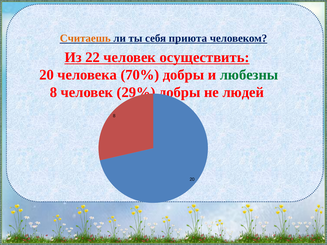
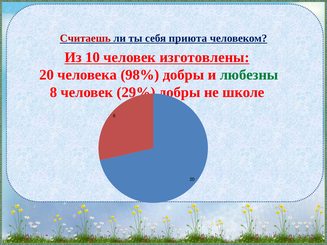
Считаешь colour: orange -> red (85, 38)
22: 22 -> 10 (93, 58)
осуществить: осуществить -> изготовлены (204, 58)
70%: 70% -> 98% (140, 75)
людей: людей -> школе (243, 92)
